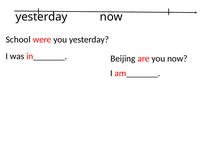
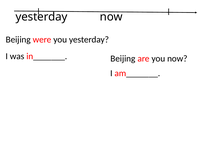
School: School -> Beijing (18, 40)
